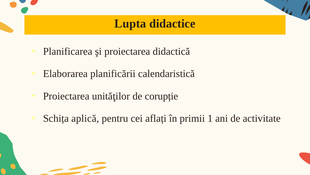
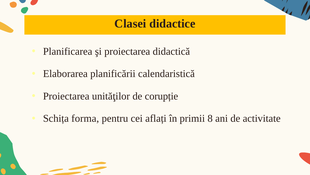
Lupta: Lupta -> Clasei (130, 23)
aplică: aplică -> forma (85, 118)
1: 1 -> 8 (210, 118)
